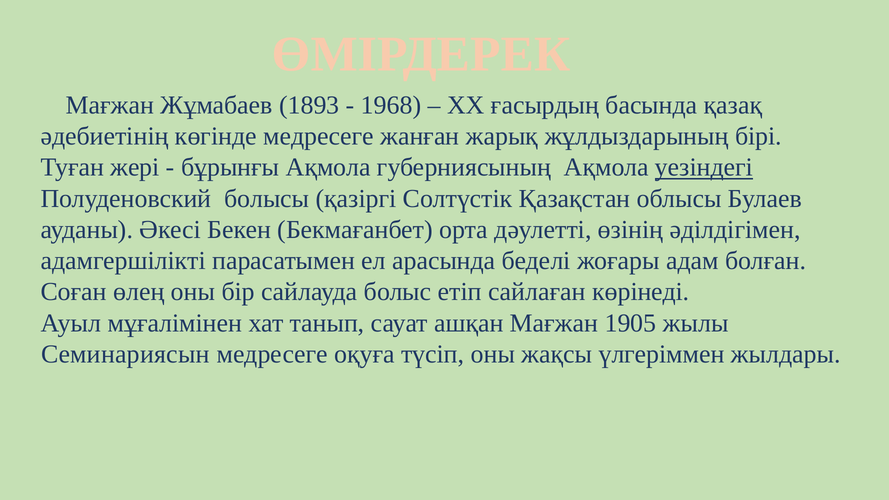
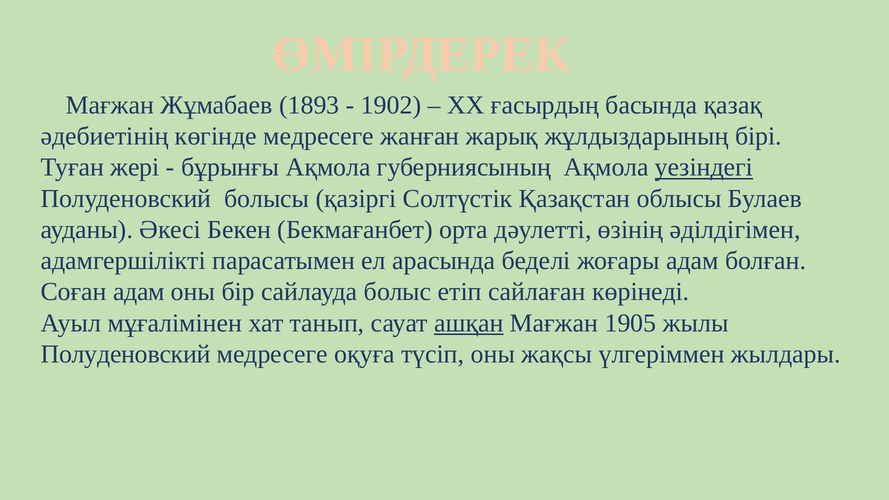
1968: 1968 -> 1902 (391, 105)
Соған өлең: өлең -> адам (139, 292)
ашқан underline: none -> present (469, 323)
Семинариясын: Семинариясын -> Полуденовский (126, 354)
